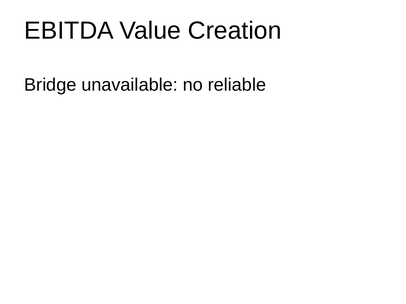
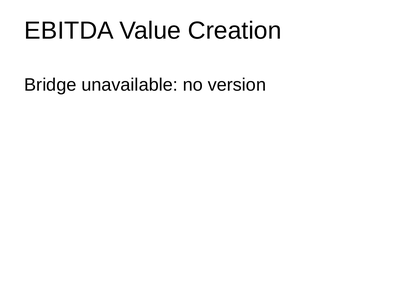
reliable: reliable -> version (237, 85)
